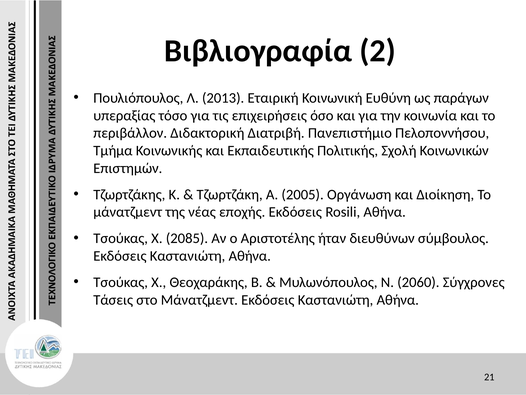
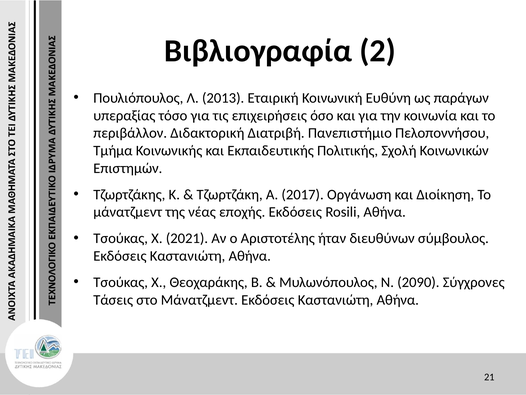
2005: 2005 -> 2017 (303, 194)
2085: 2085 -> 2021 (187, 238)
2060: 2060 -> 2090 (418, 282)
